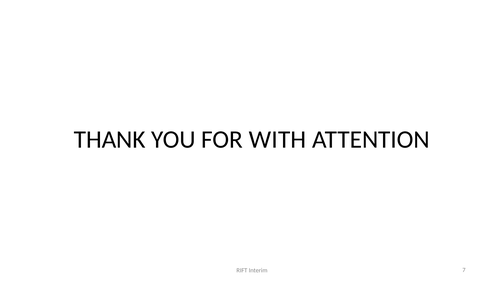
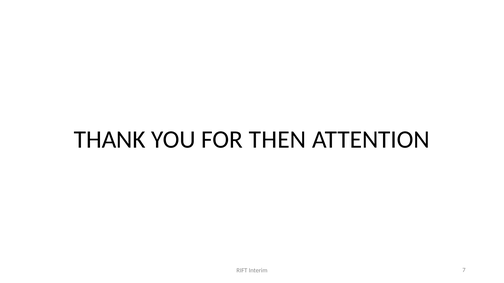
WITH: WITH -> THEN (278, 140)
